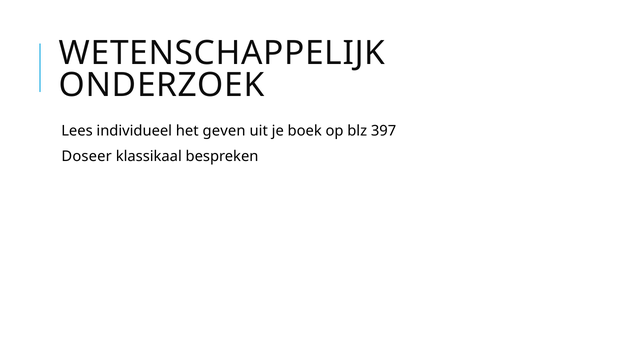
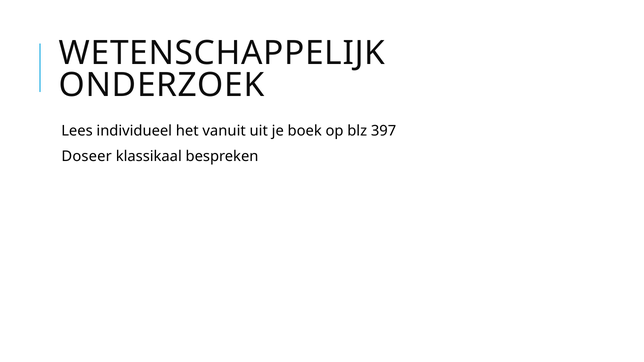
geven: geven -> vanuit (224, 131)
